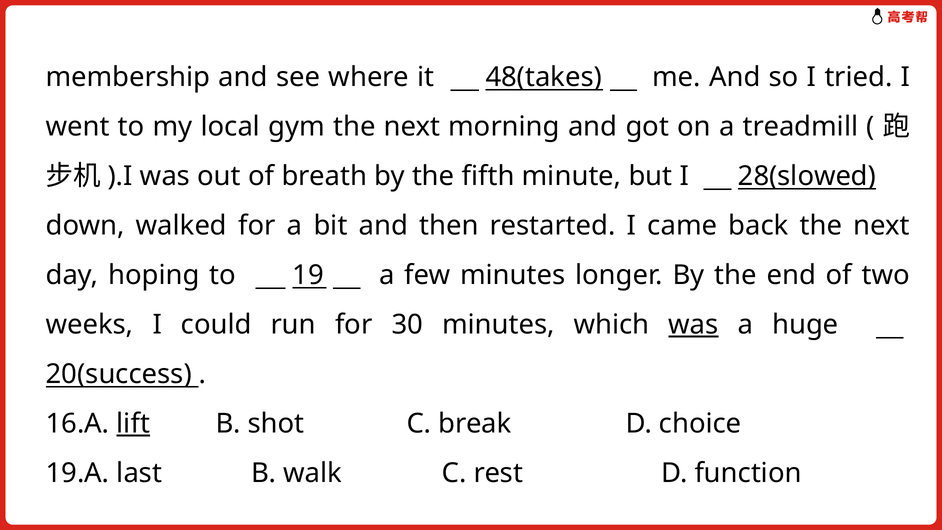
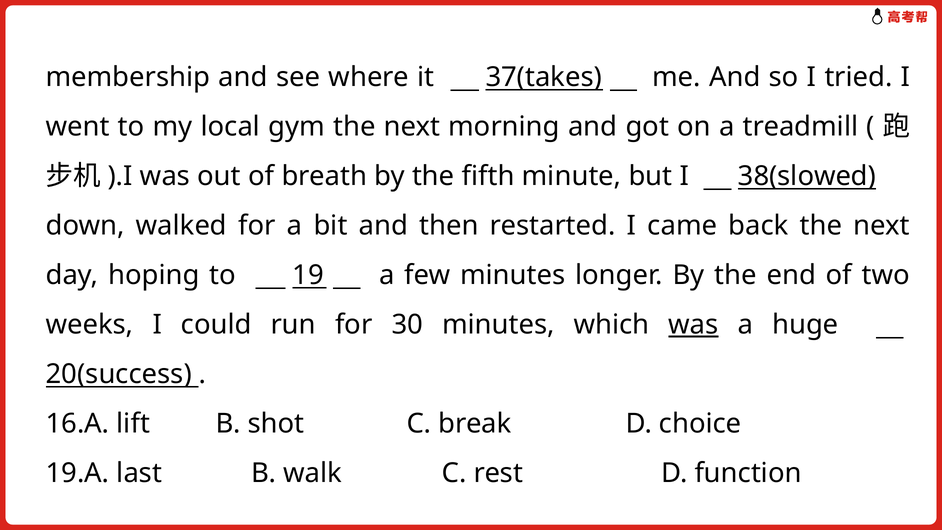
48(takes: 48(takes -> 37(takes (544, 77)
28(slowed: 28(slowed -> 38(slowed (807, 176)
lift underline: present -> none (133, 424)
